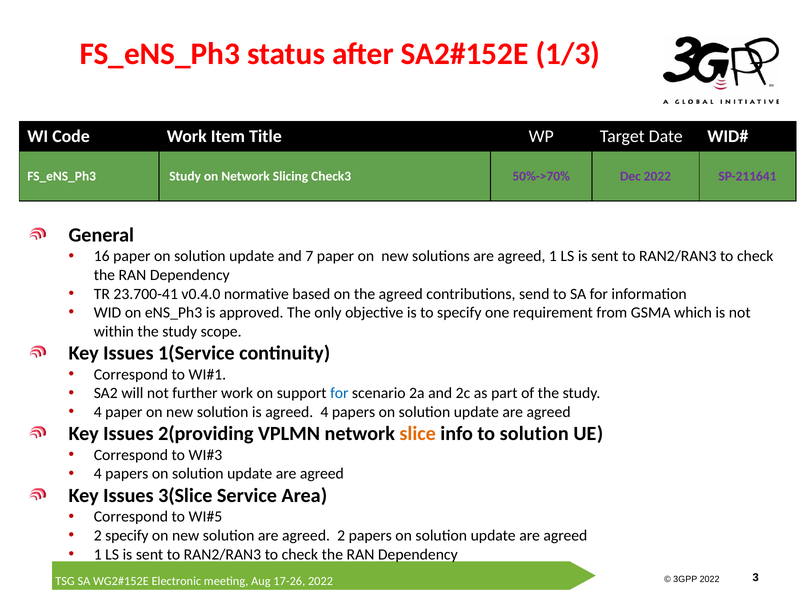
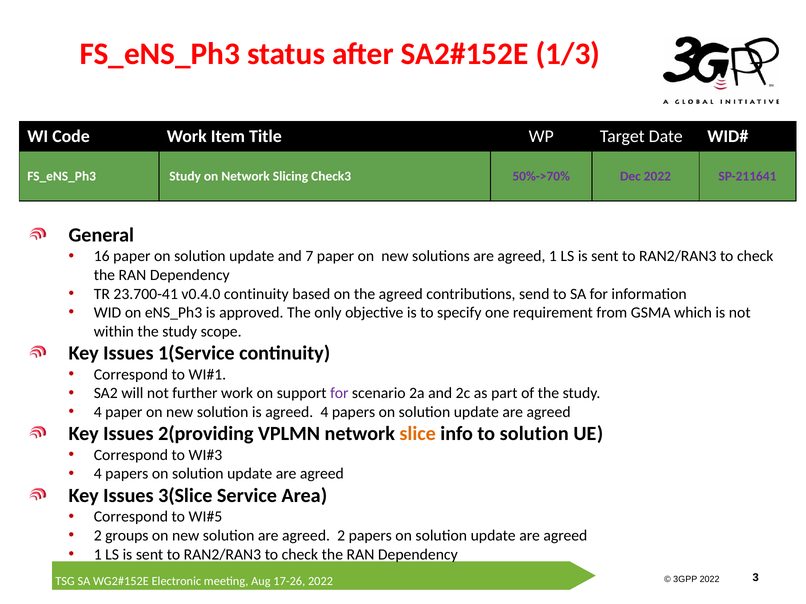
v0.4.0 normative: normative -> continuity (256, 294)
for colour: blue -> purple (339, 394)
2 specify: specify -> groups (127, 536)
